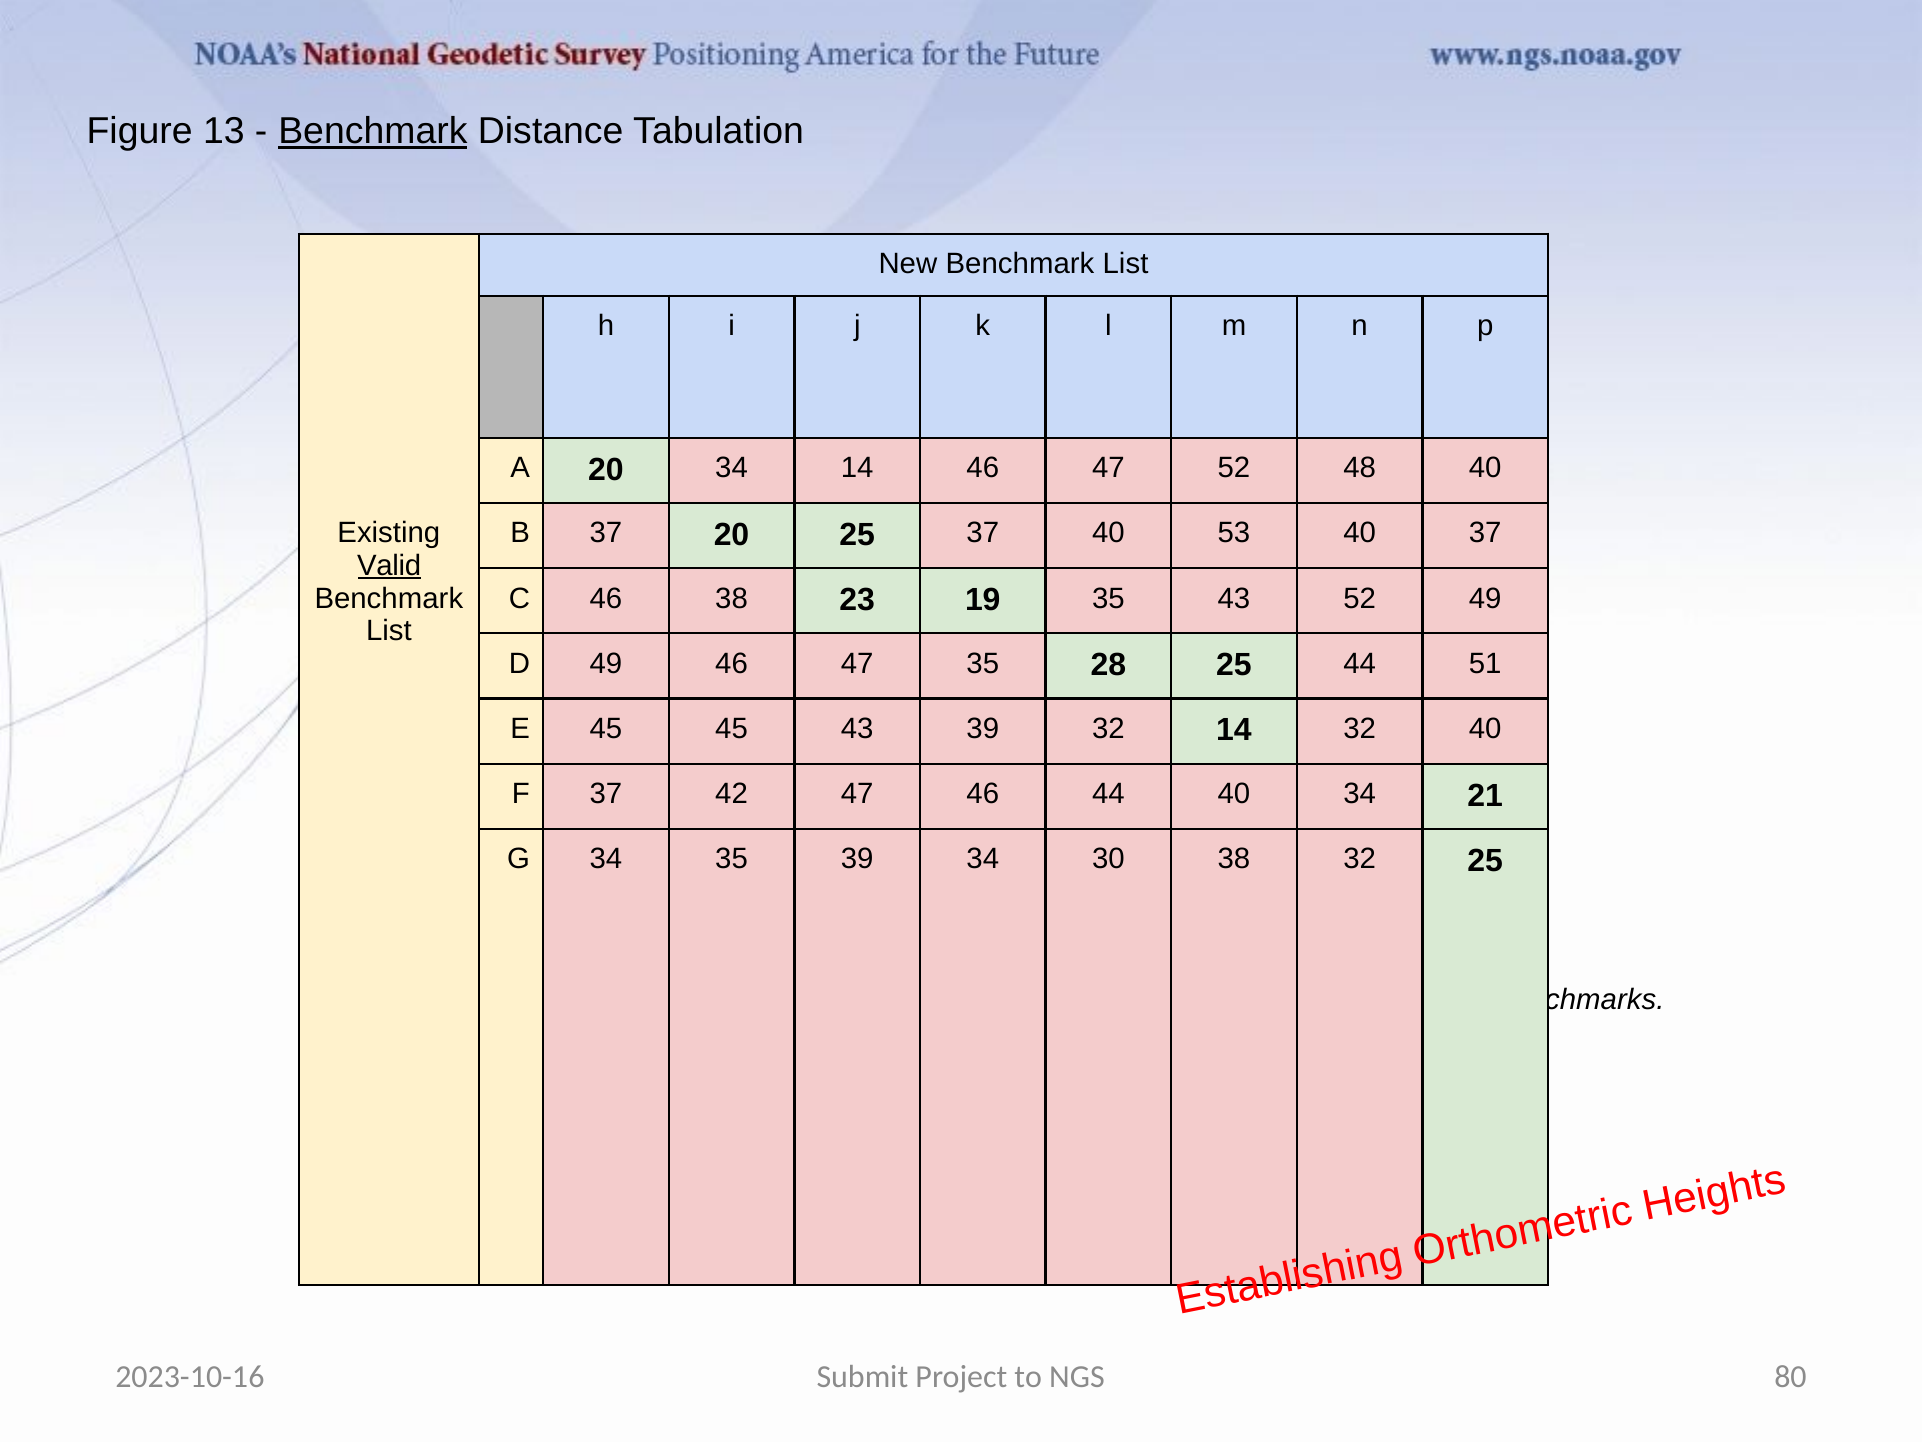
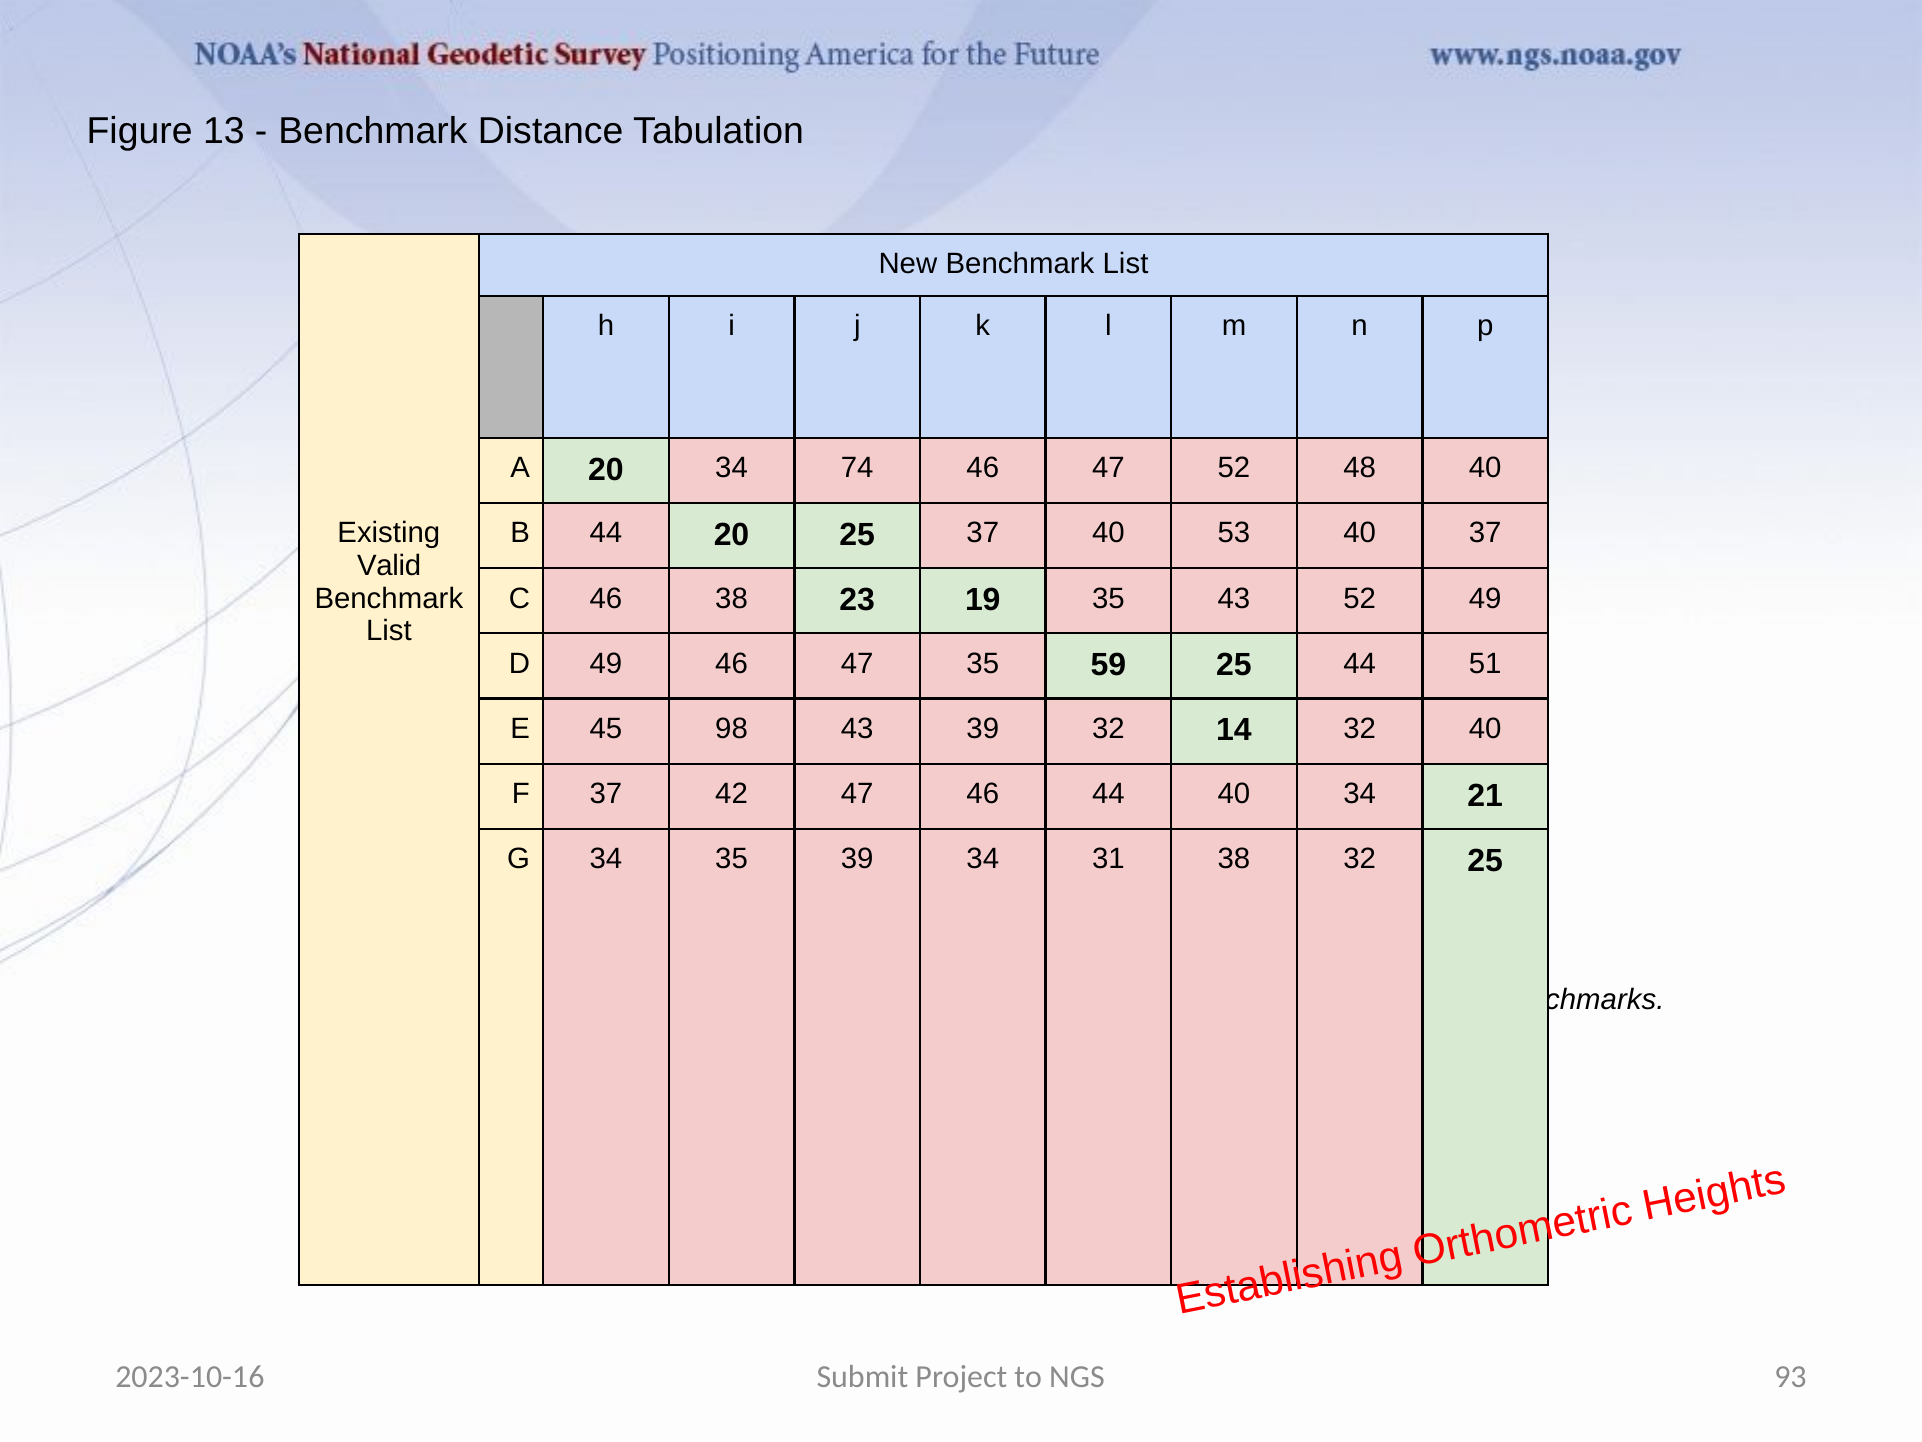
Benchmark underline: present -> none (373, 131)
34 14: 14 -> 74 (857, 468)
B 37: 37 -> 44 (606, 533)
Valid underline: present -> none (389, 566)
28: 28 -> 59 (1108, 665)
45 45: 45 -> 98 (732, 728)
34 30: 30 -> 31 (1108, 859)
80: 80 -> 93 (1790, 1376)
